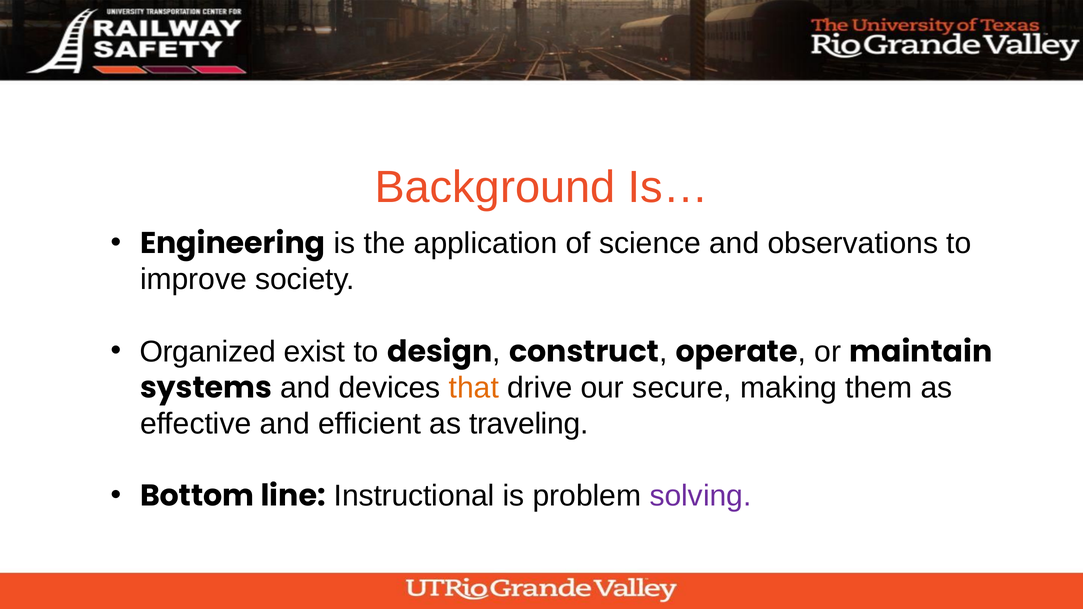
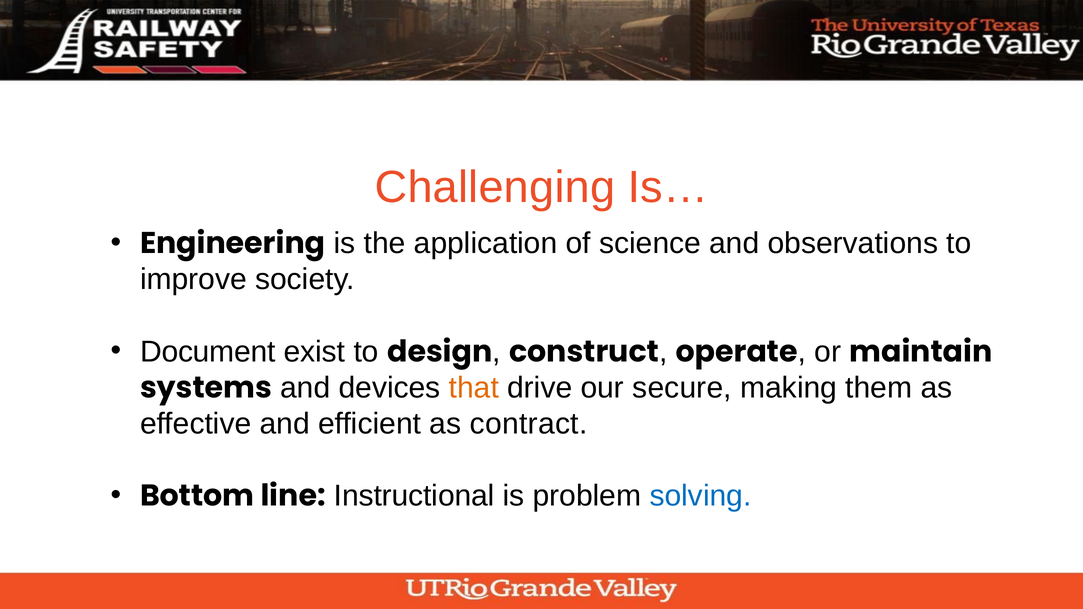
Background: Background -> Challenging (495, 187)
Organized: Organized -> Document (208, 352)
traveling: traveling -> contract (529, 424)
solving colour: purple -> blue (700, 496)
